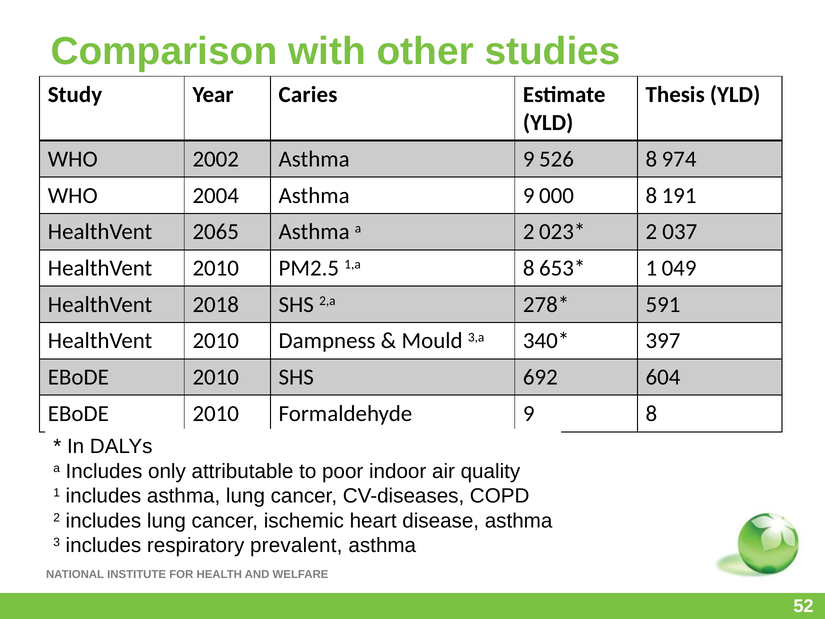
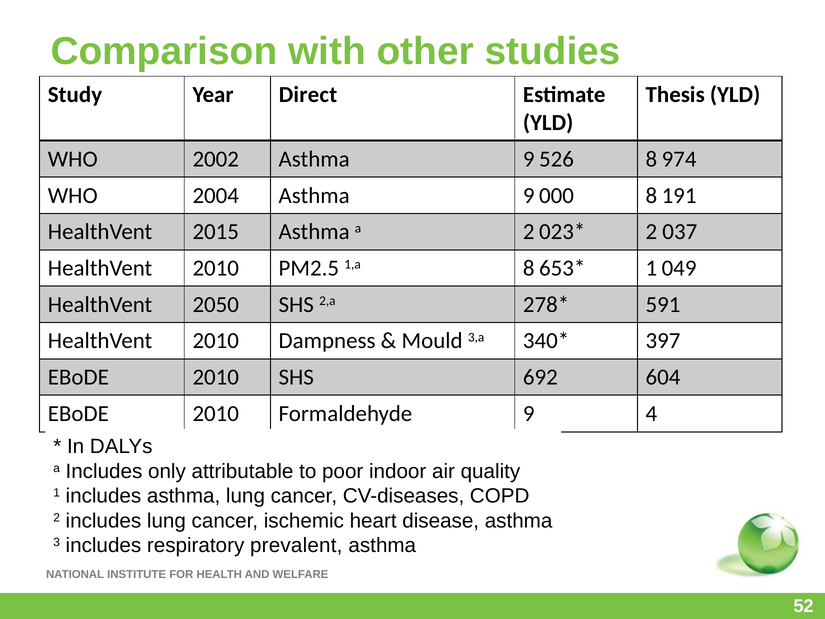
Caries: Caries -> Direct (308, 95)
2065: 2065 -> 2015 (216, 232)
2018: 2018 -> 2050 (216, 304)
9 8: 8 -> 4 (651, 413)
